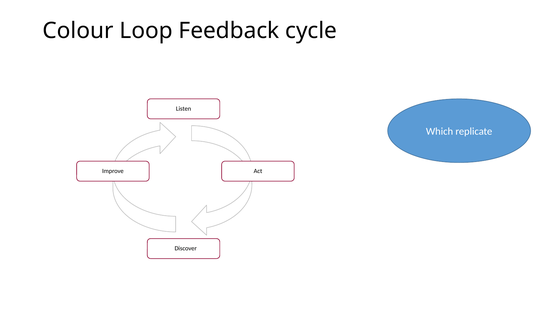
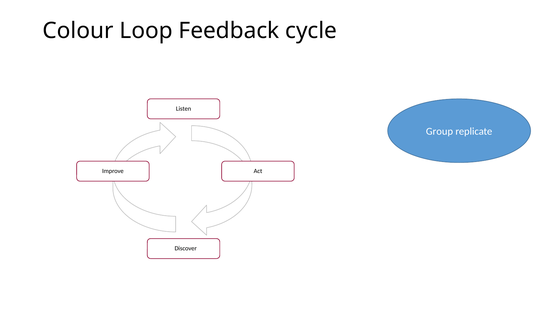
Which: Which -> Group (439, 132)
